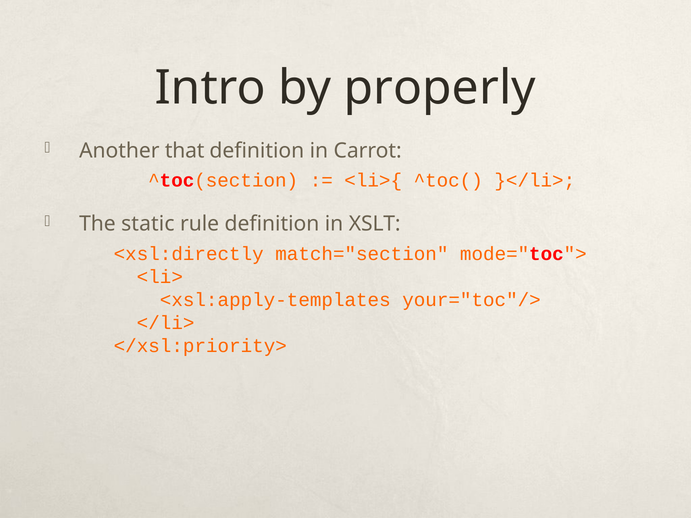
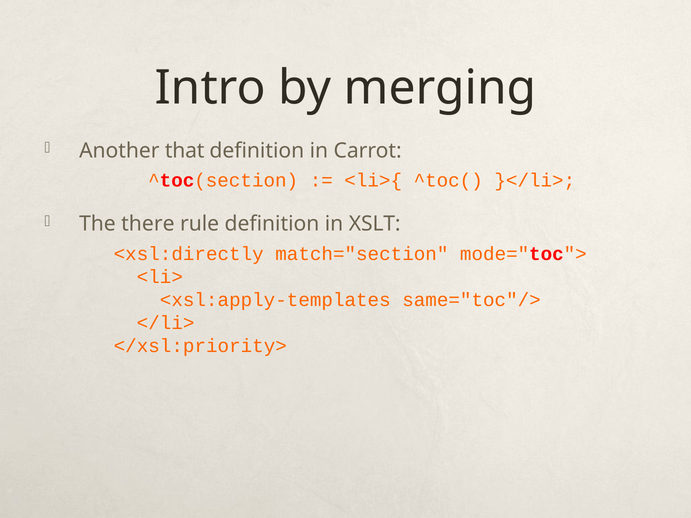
properly: properly -> merging (440, 88)
static: static -> there (148, 224)
your="toc"/>: your="toc"/> -> same="toc"/> (472, 300)
